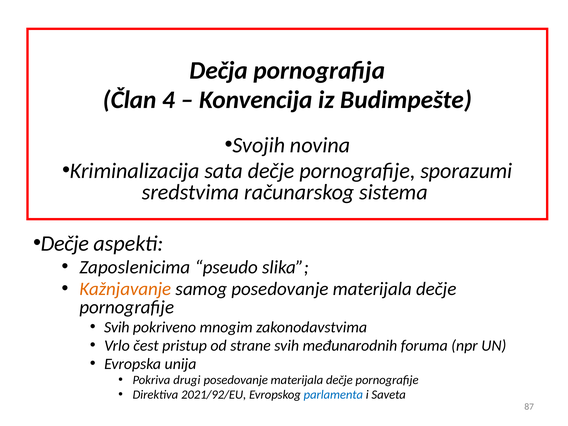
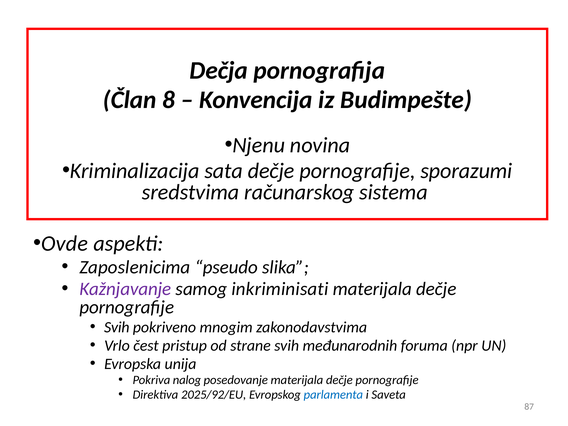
4: 4 -> 8 (169, 100)
Svojih: Svojih -> Njenu (259, 145)
Dečje: Dečje -> Ovde (65, 244)
Kažnjavanje colour: orange -> purple (125, 289)
samog posedovanje: posedovanje -> inkriminisati (280, 289)
drugi: drugi -> nalog (187, 380)
2021/92/EU: 2021/92/EU -> 2025/92/EU (214, 395)
